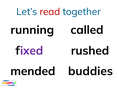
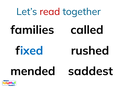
running: running -> families (32, 30)
ixed colour: purple -> blue (32, 51)
buddies: buddies -> saddest (90, 71)
